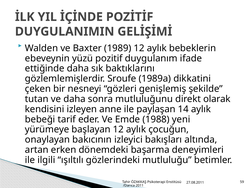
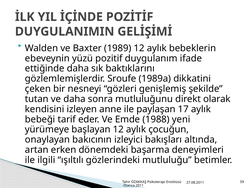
14: 14 -> 17 (183, 109)
